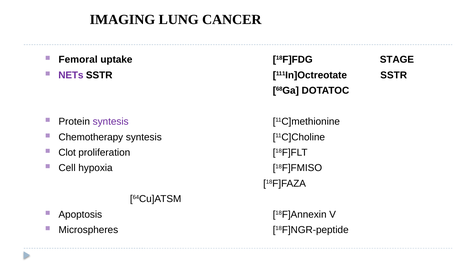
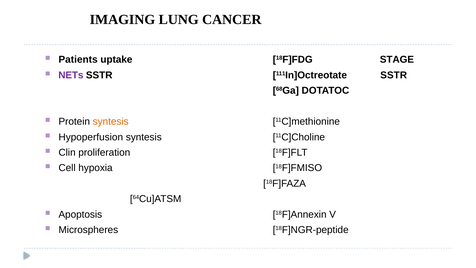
Femoral: Femoral -> Patients (78, 60)
syntesis colour: purple -> orange (111, 121)
Chemotherapy: Chemotherapy -> Hypoperfusion (91, 137)
Clot: Clot -> Clin (67, 152)
